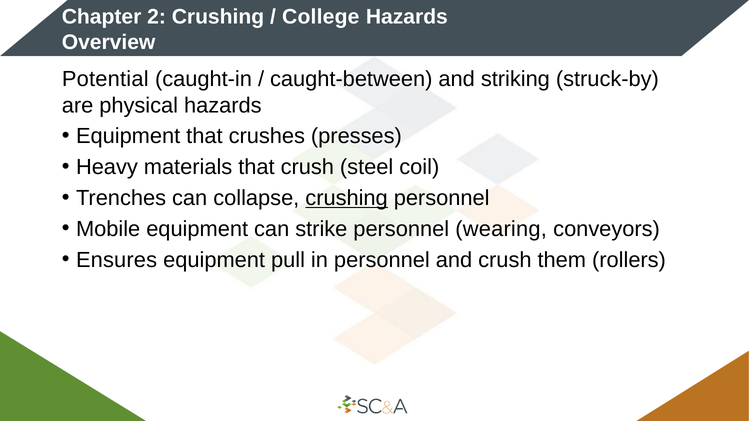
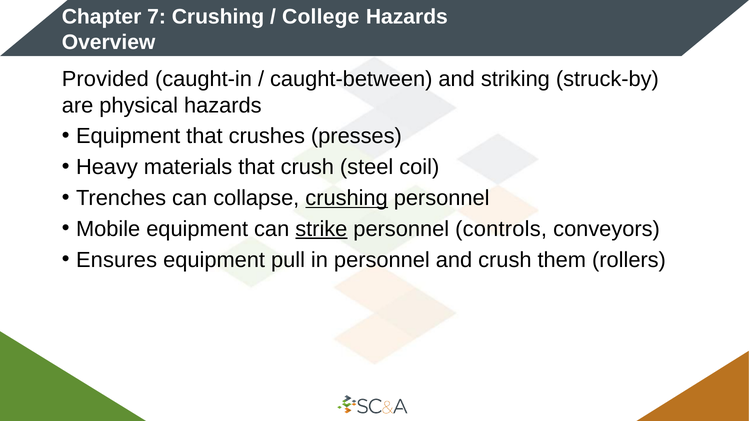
2: 2 -> 7 (157, 17)
Potential: Potential -> Provided (105, 79)
strike underline: none -> present (321, 229)
wearing: wearing -> controls (501, 229)
